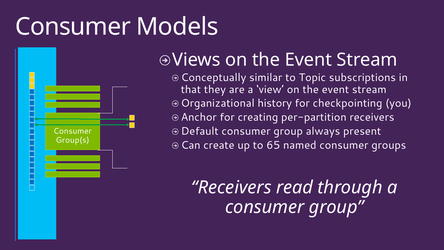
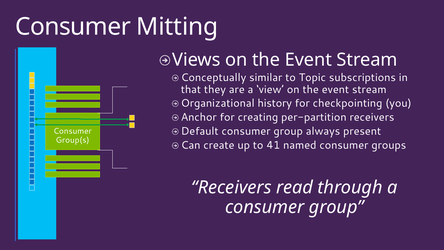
Models: Models -> Mitting (177, 27)
65: 65 -> 41 (273, 145)
